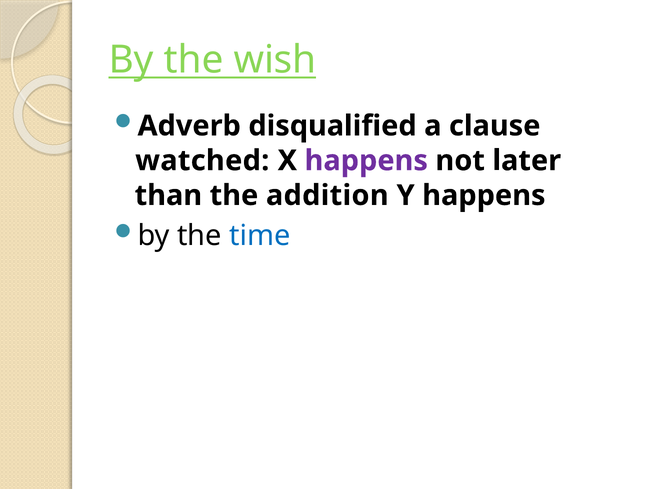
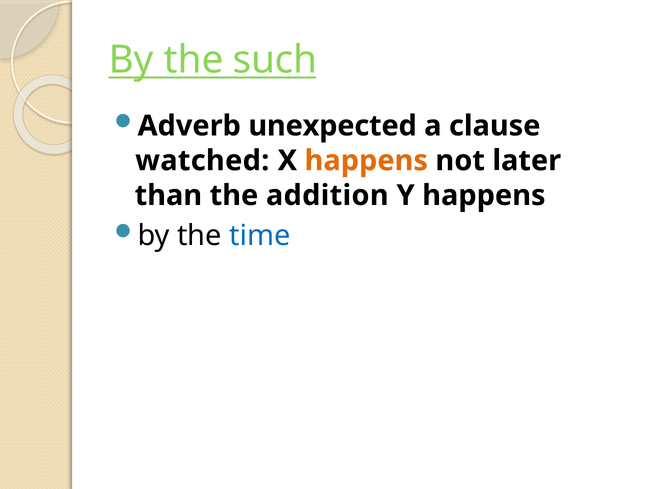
wish: wish -> such (275, 60)
disqualified: disqualified -> unexpected (333, 126)
happens colour: purple -> orange (366, 160)
